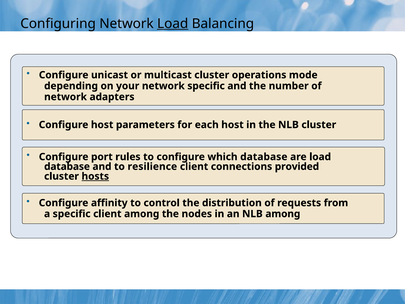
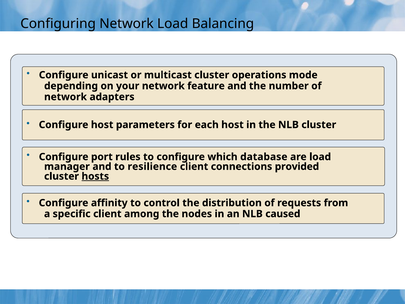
Load underline: present -> none (173, 24)
network specific: specific -> feature (206, 86)
database: database -> manager (67, 166)
NLB among: among -> caused (283, 214)
